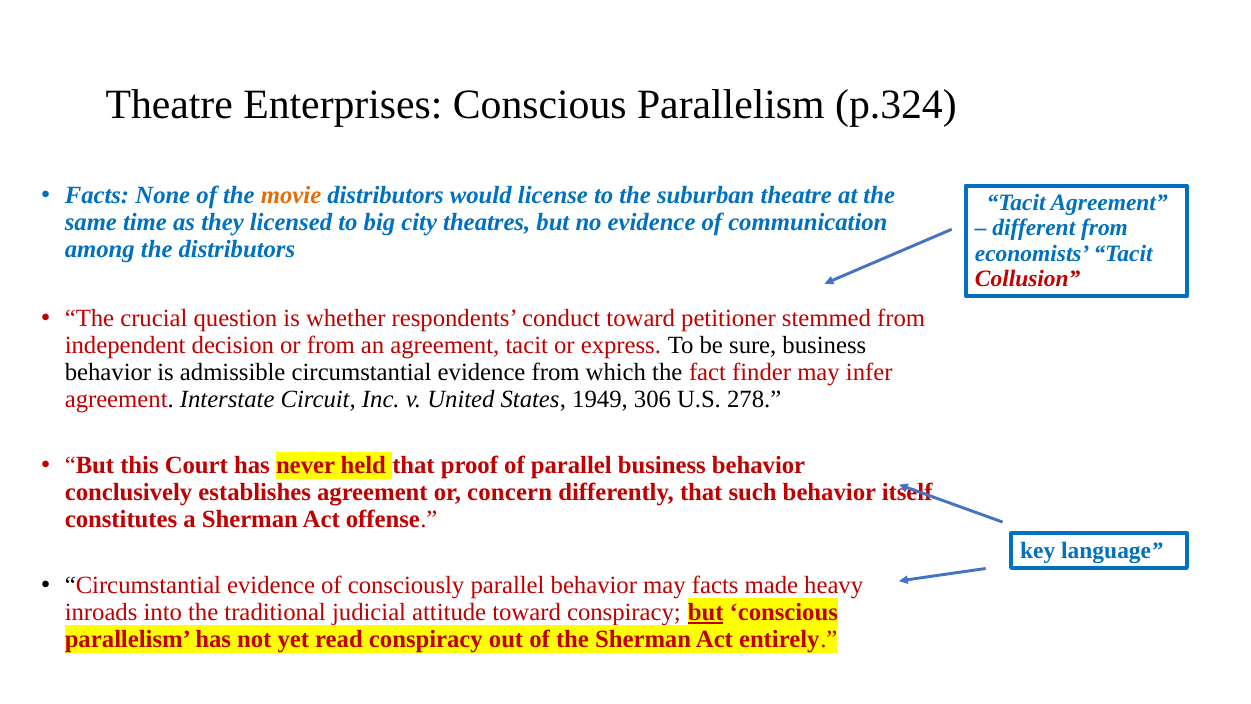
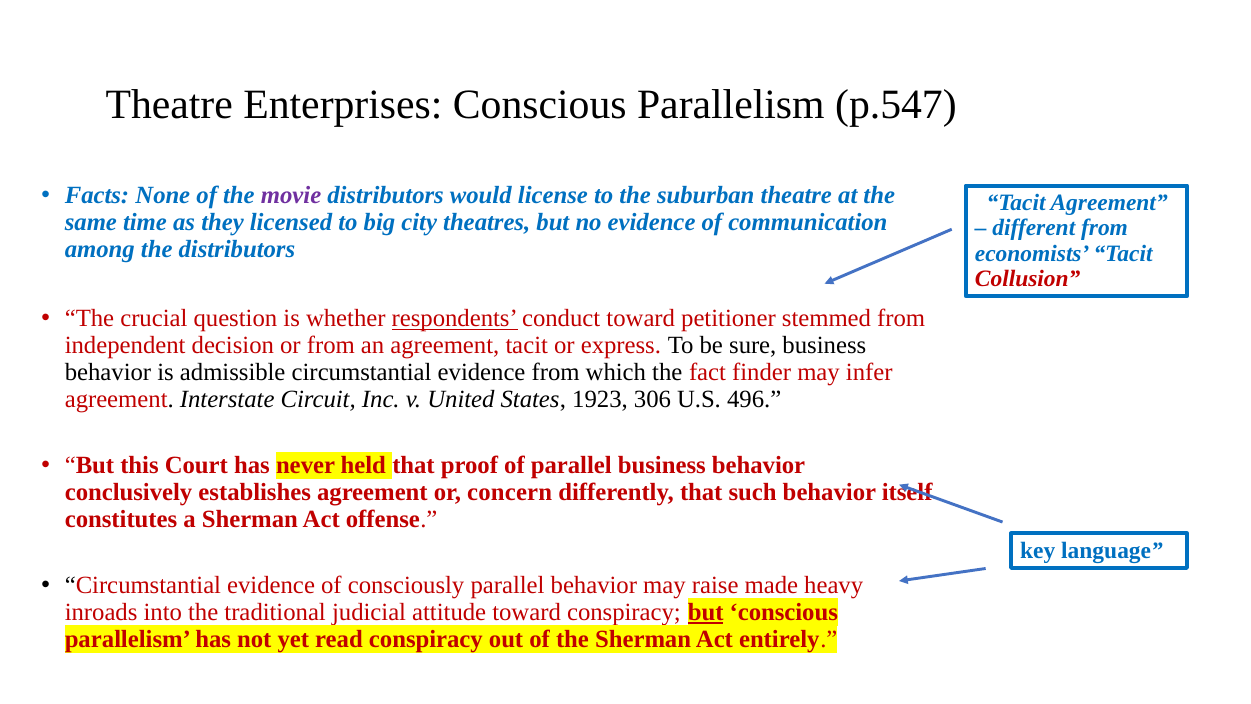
p.324: p.324 -> p.547 (896, 105)
movie colour: orange -> purple (291, 196)
respondents underline: none -> present (455, 319)
1949: 1949 -> 1923 (600, 399)
278: 278 -> 496 (754, 399)
may facts: facts -> raise (715, 585)
